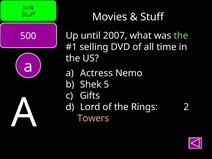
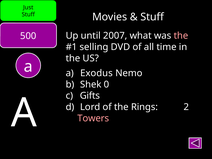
the colour: light green -> pink (181, 36)
Actress: Actress -> Exodus (96, 73)
5: 5 -> 0 (107, 84)
